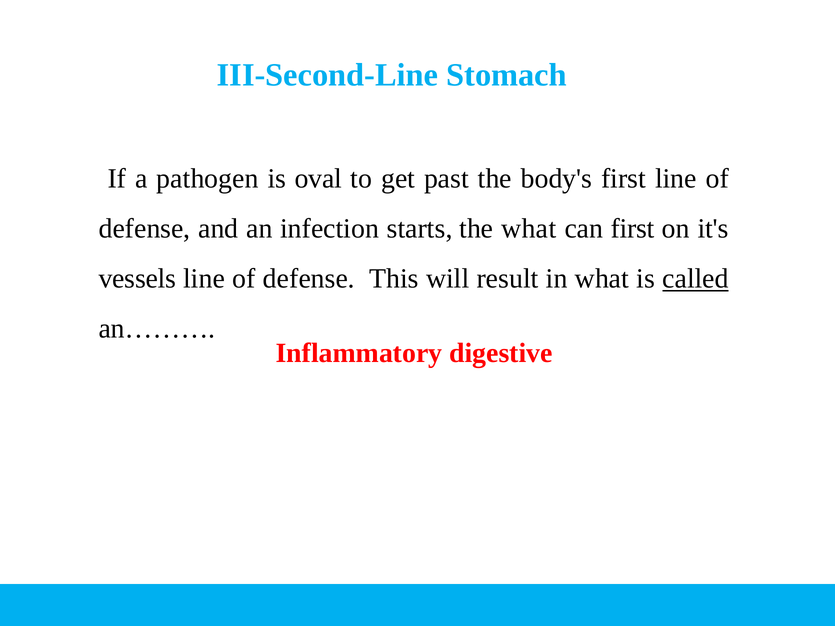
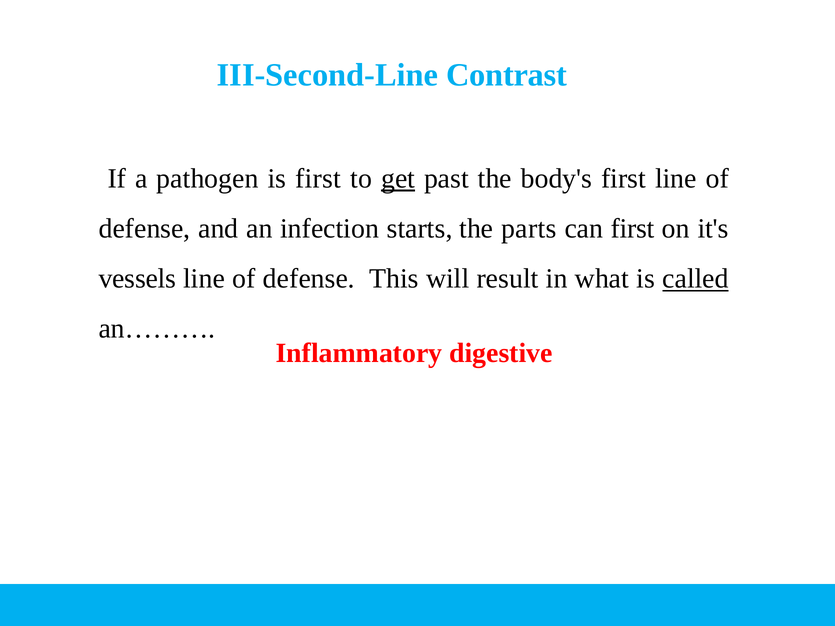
Stomach: Stomach -> Contrast (507, 75)
is oval: oval -> first (318, 179)
get underline: none -> present (398, 179)
the what: what -> parts (529, 229)
